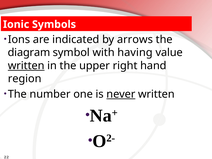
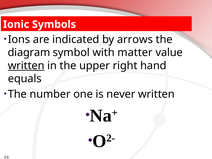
having: having -> matter (135, 53)
region: region -> equals (25, 79)
never underline: present -> none (121, 94)
